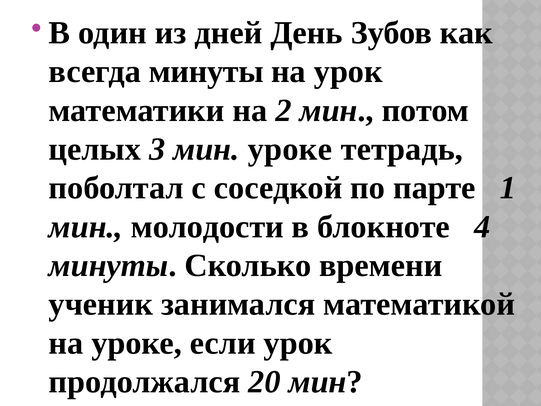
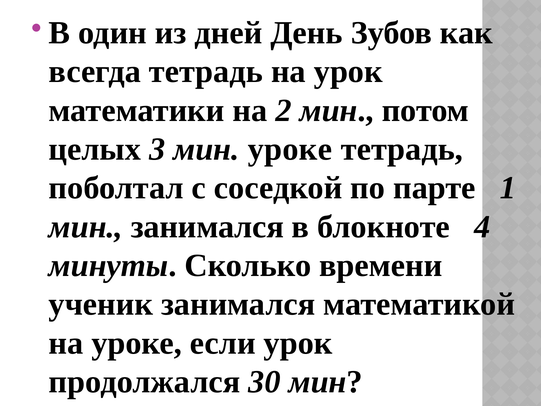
всегда минуты: минуты -> тетрадь (206, 72)
мин молодости: молодости -> занимался (207, 227)
20: 20 -> 30 (264, 382)
